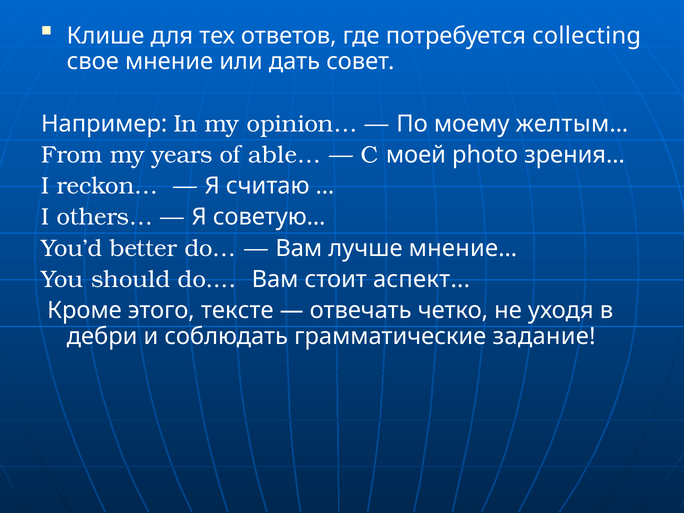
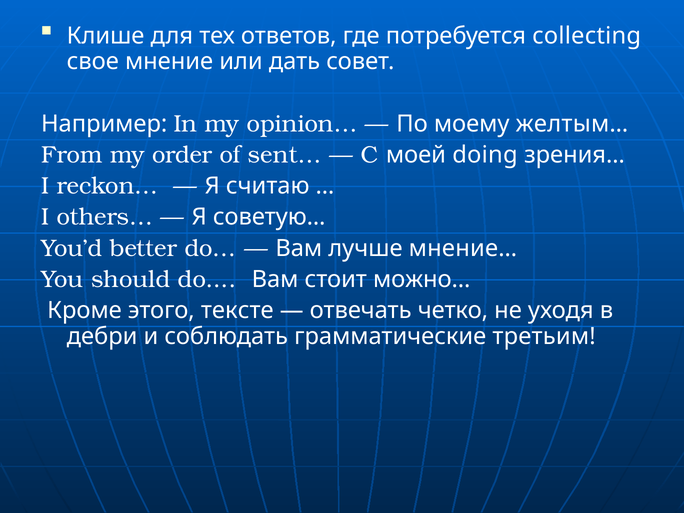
years: years -> order (182, 155)
able…: able… -> sent… (285, 155)
photo: photo -> doing (485, 155)
аспект: аспект -> можно (422, 279)
задание: задание -> третьим (544, 336)
